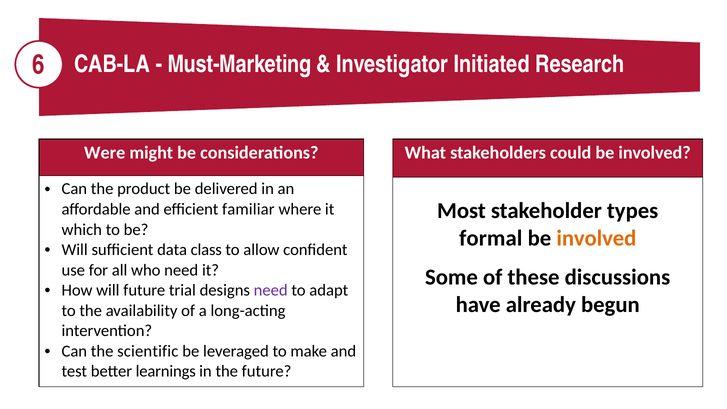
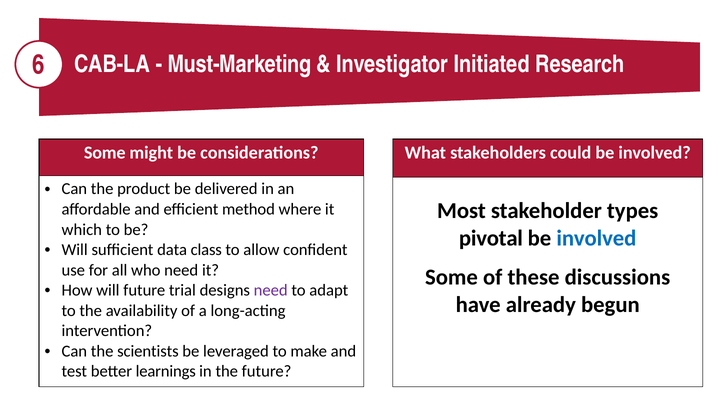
Were: Were -> Some (105, 153)
familiar: familiar -> method (248, 209)
formal: formal -> pivotal (491, 238)
involved colour: orange -> blue (596, 238)
scientific: scientific -> scientists (148, 351)
